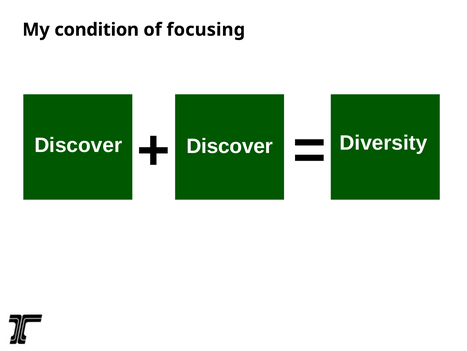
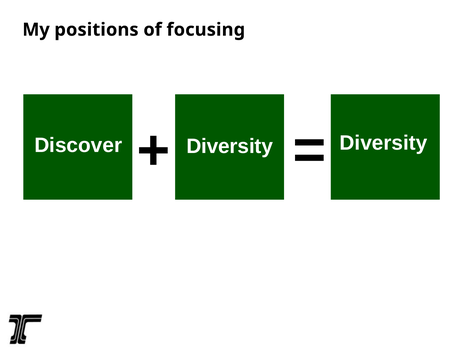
condition: condition -> positions (96, 30)
Discover Discover: Discover -> Diversity (230, 146)
